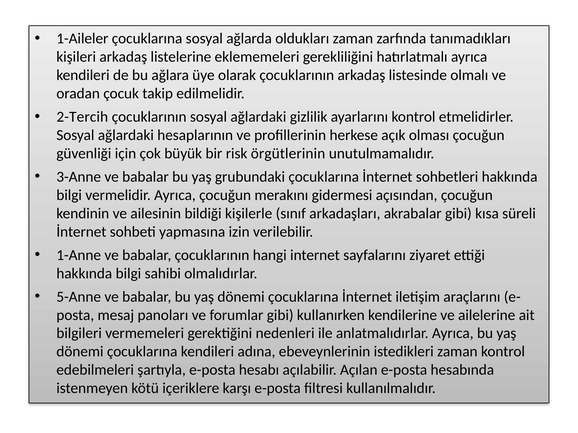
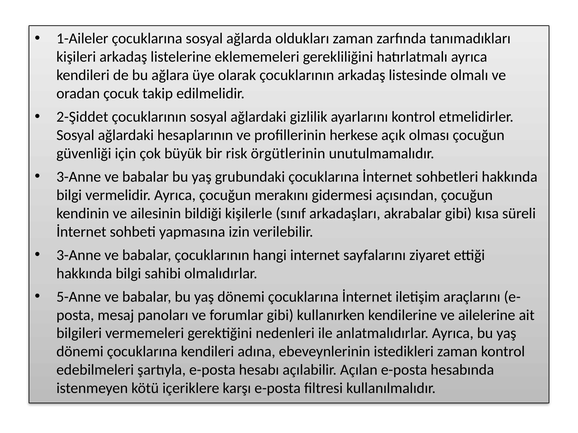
2-Tercih: 2-Tercih -> 2-Şiddet (82, 117)
1-Anne: 1-Anne -> 3-Anne (79, 255)
